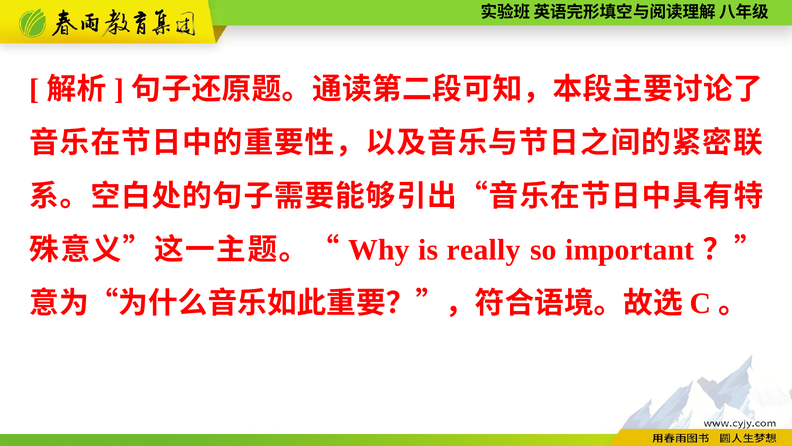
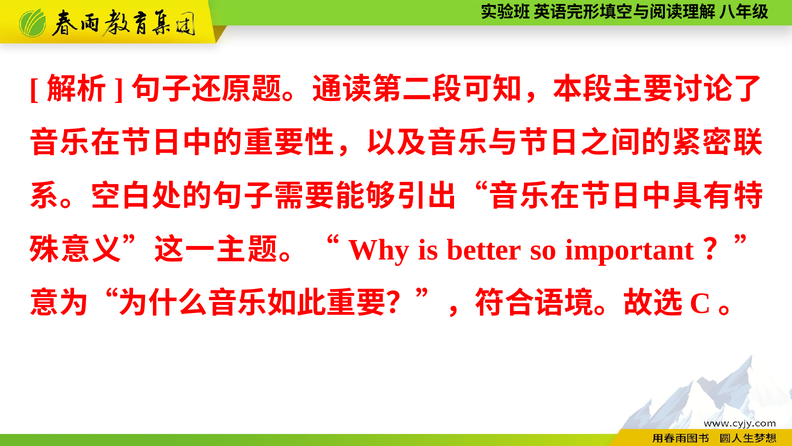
really: really -> better (484, 250)
